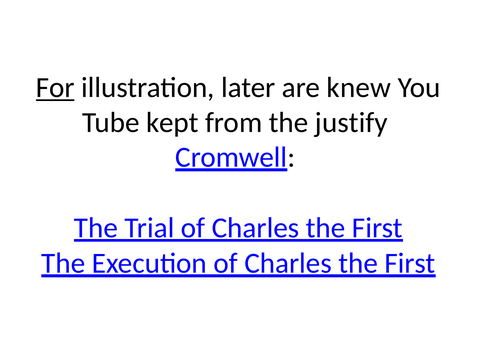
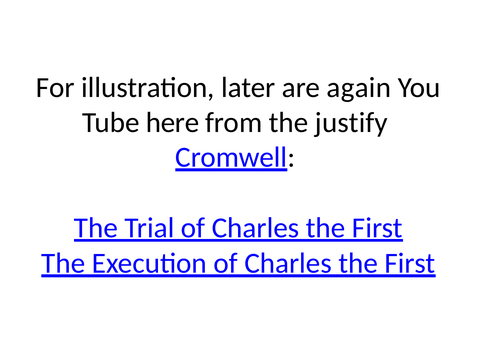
For underline: present -> none (55, 88)
knew: knew -> again (359, 88)
kept: kept -> here (172, 123)
